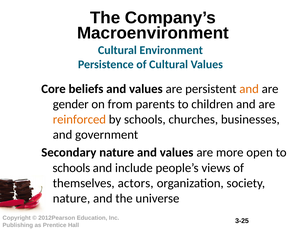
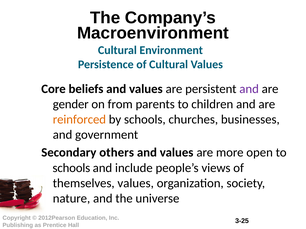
and colour: orange -> purple (249, 89)
Secondary nature: nature -> others (117, 153)
themselves actors: actors -> values (136, 183)
